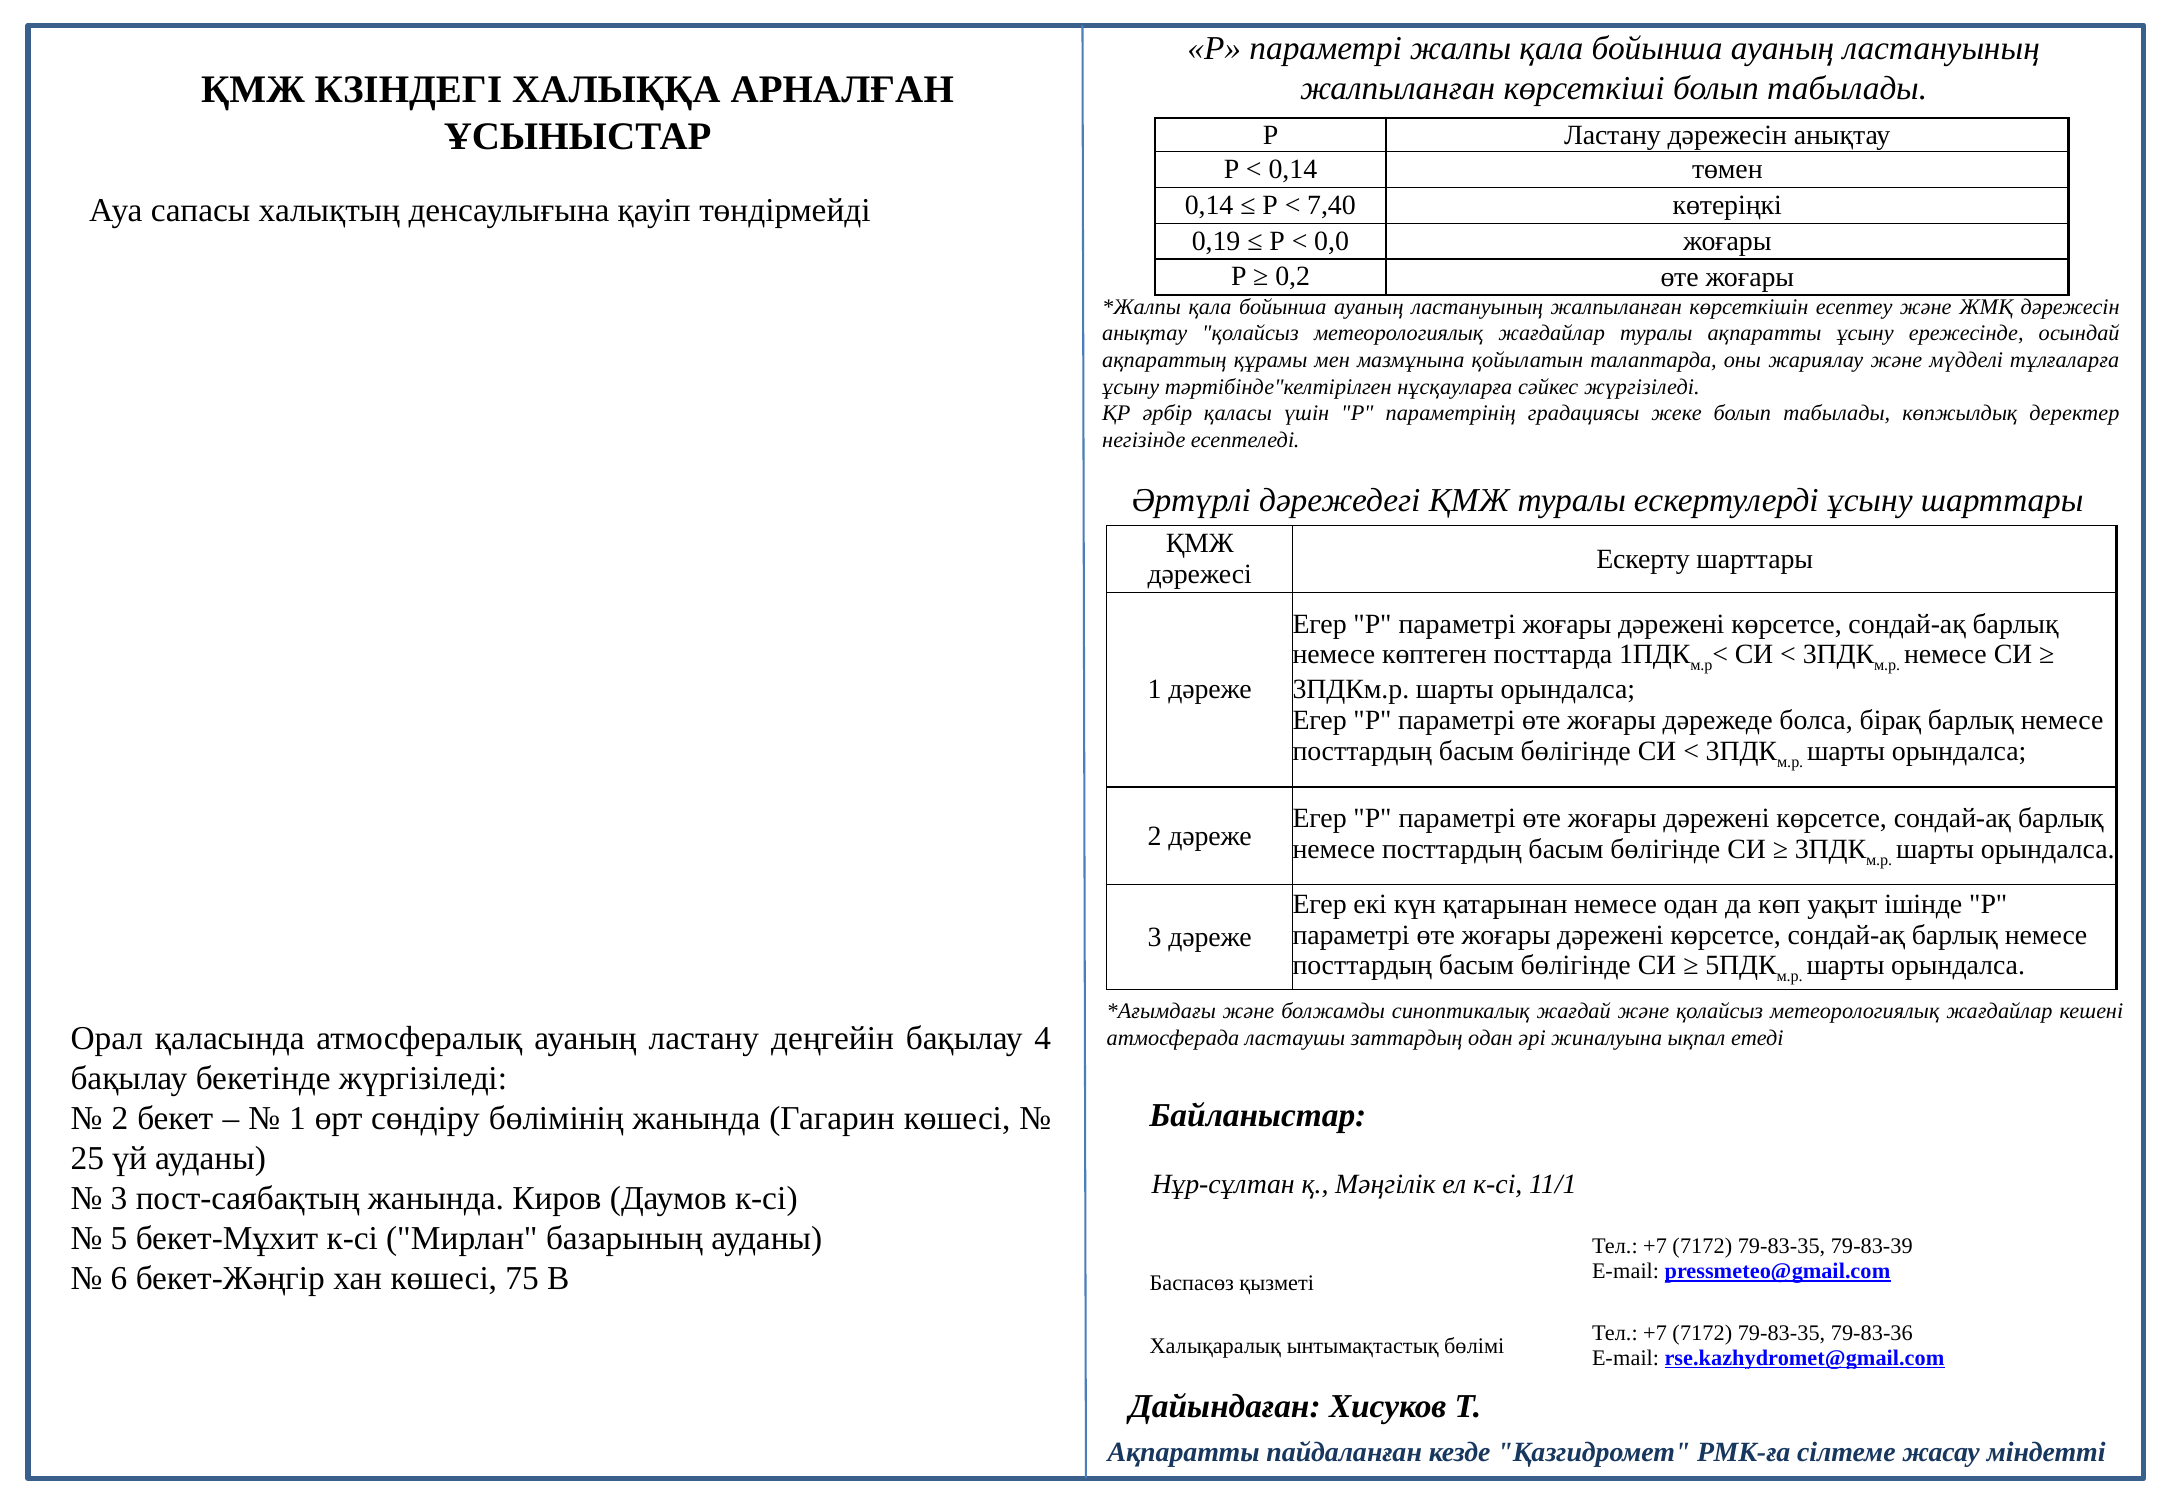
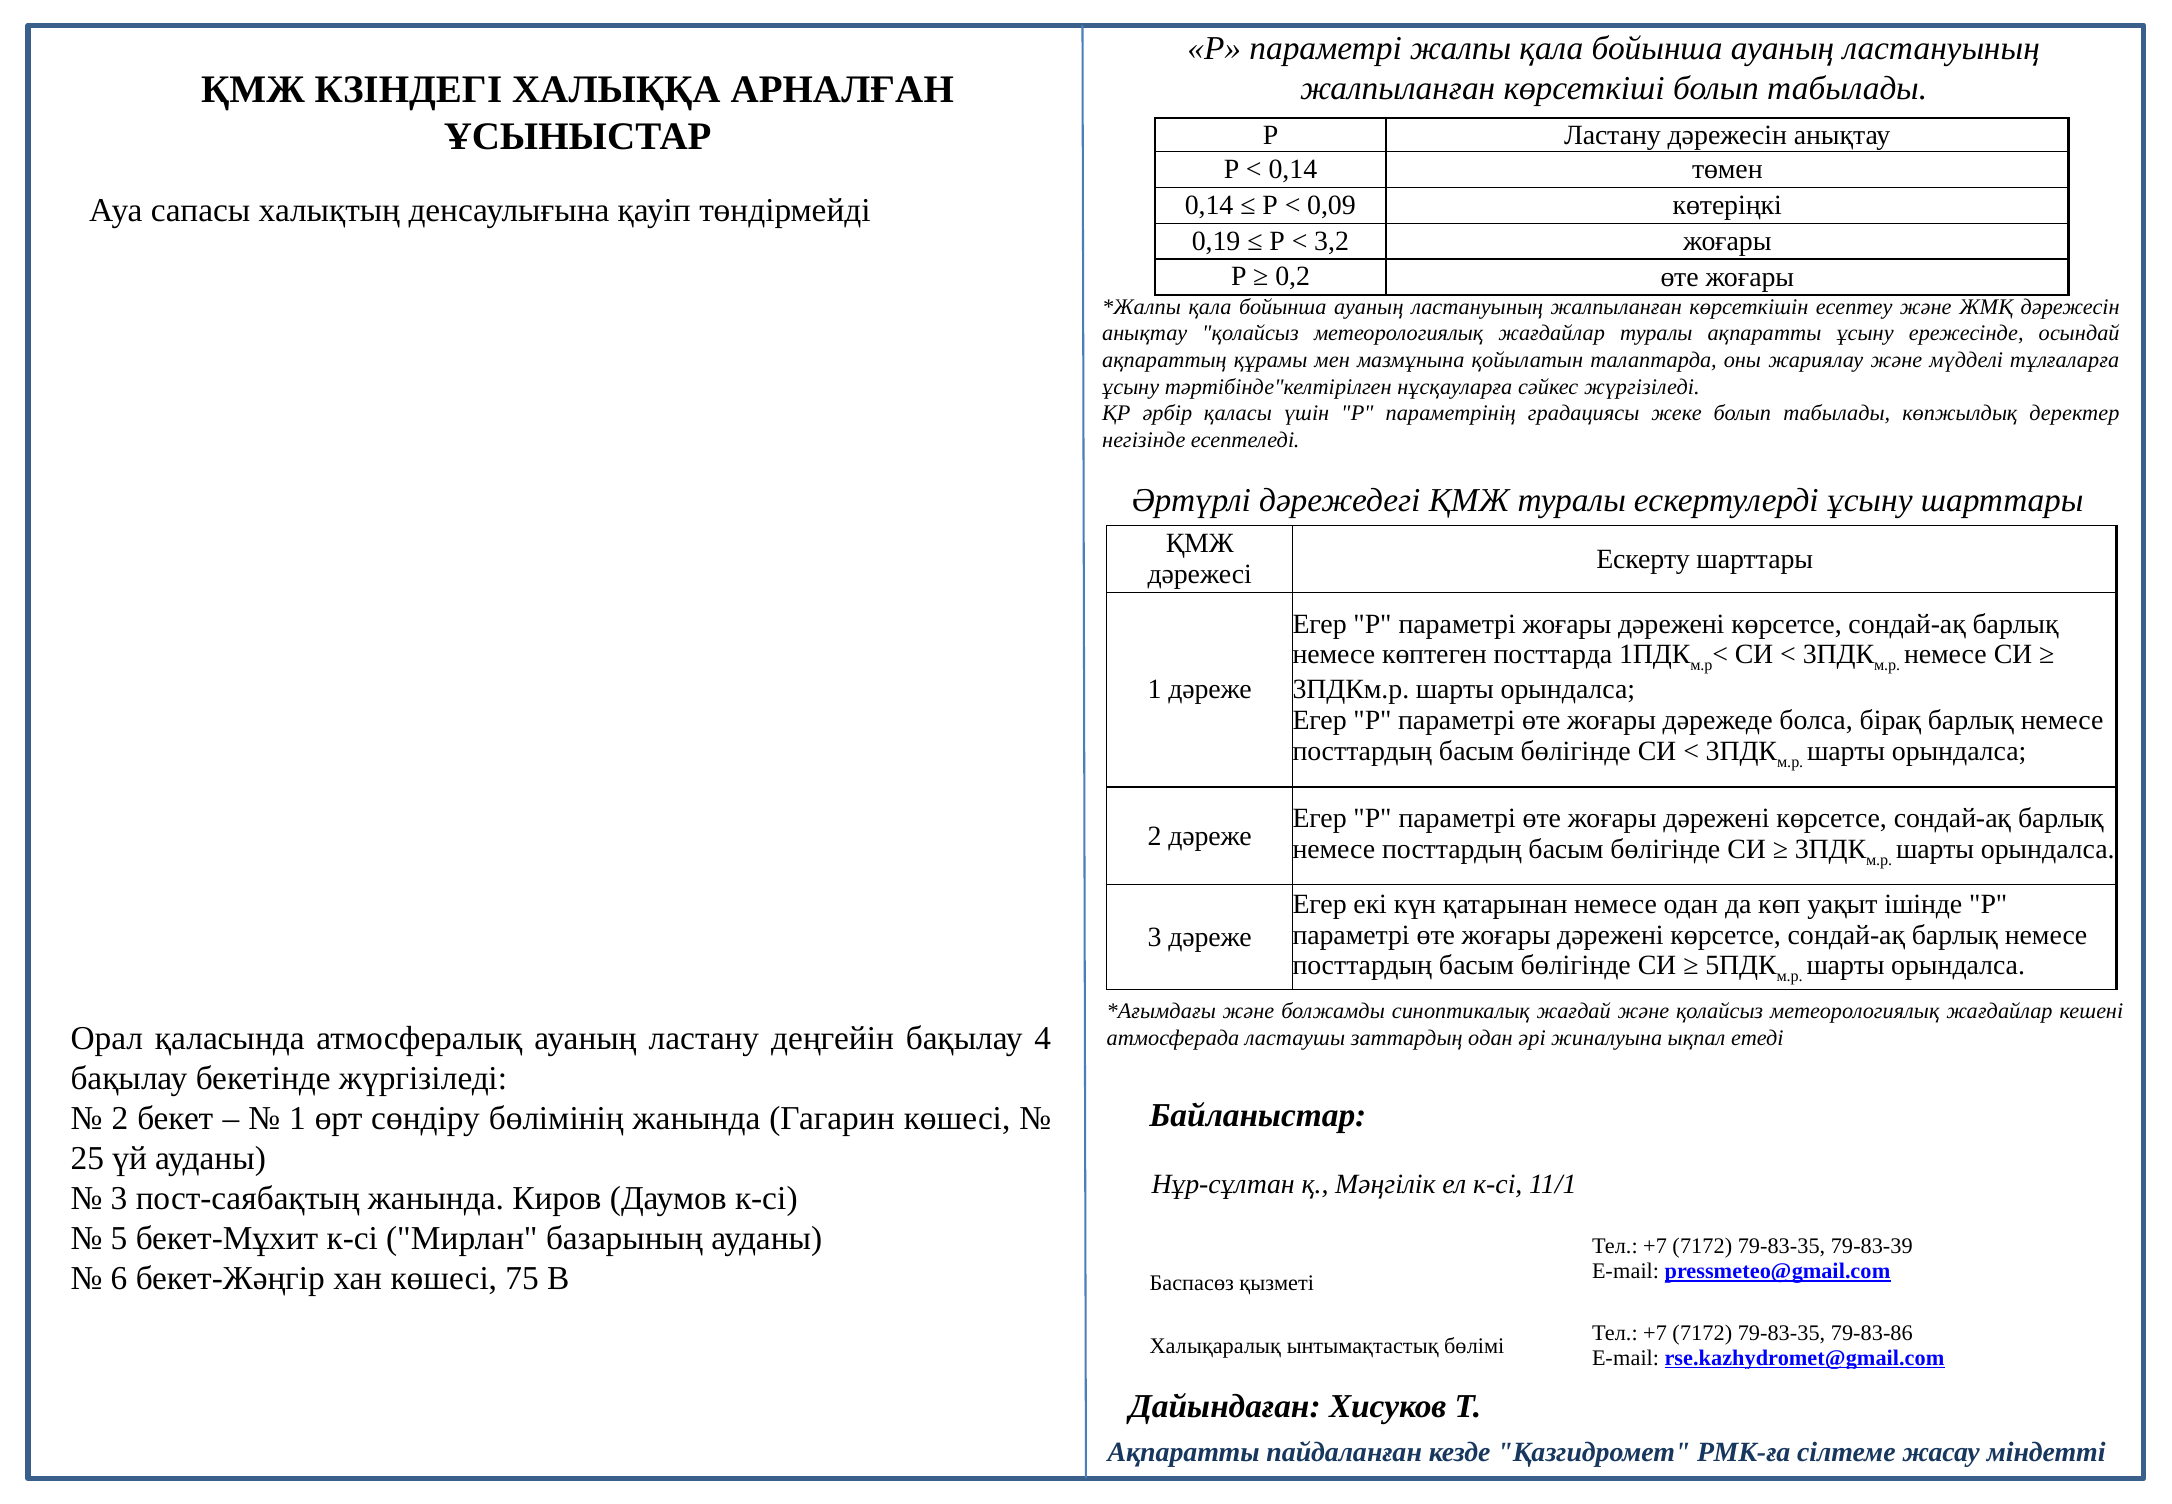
7,40: 7,40 -> 0,09 (1331, 205)
0,0: 0,0 -> 3,2 (1332, 241)
79-83-36: 79-83-36 -> 79-83-86 (1872, 1333)
